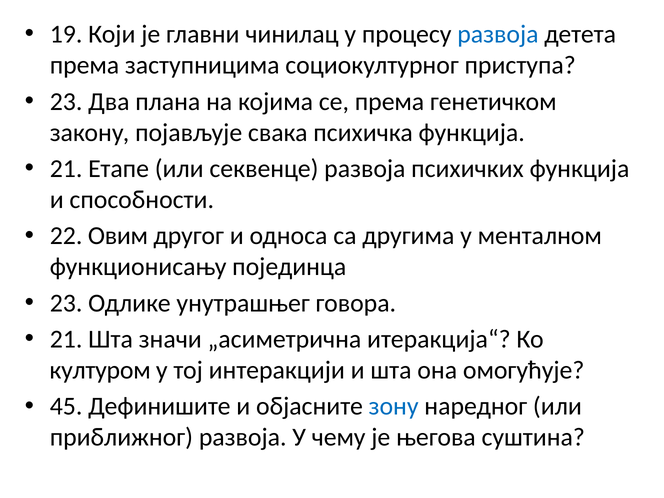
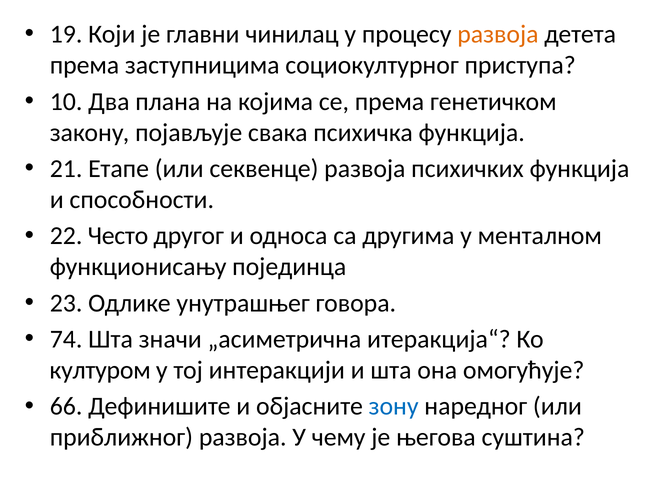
развоја colour: blue -> orange (498, 34)
23: 23 -> 10 (66, 102)
Овим: Овим -> Често (118, 236)
21: 21 -> 74 (66, 339)
45: 45 -> 66 (66, 406)
